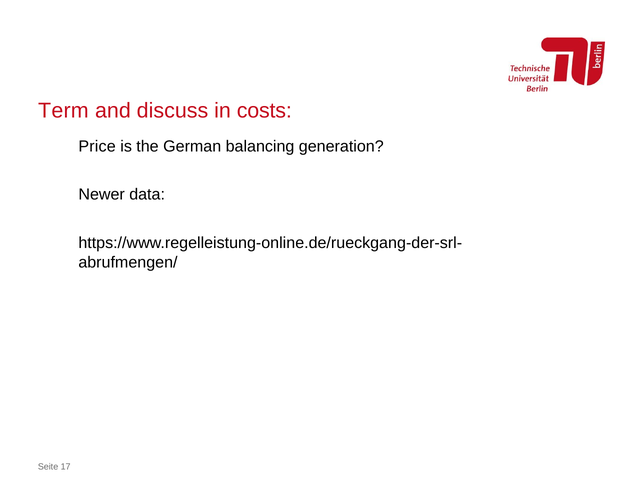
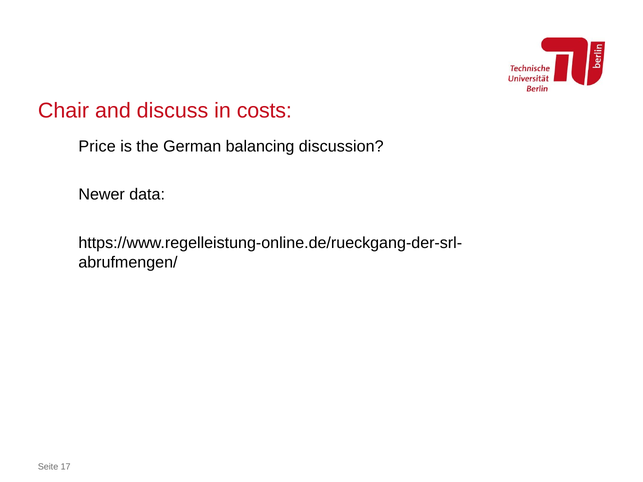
Term: Term -> Chair (64, 111)
generation: generation -> discussion (341, 146)
